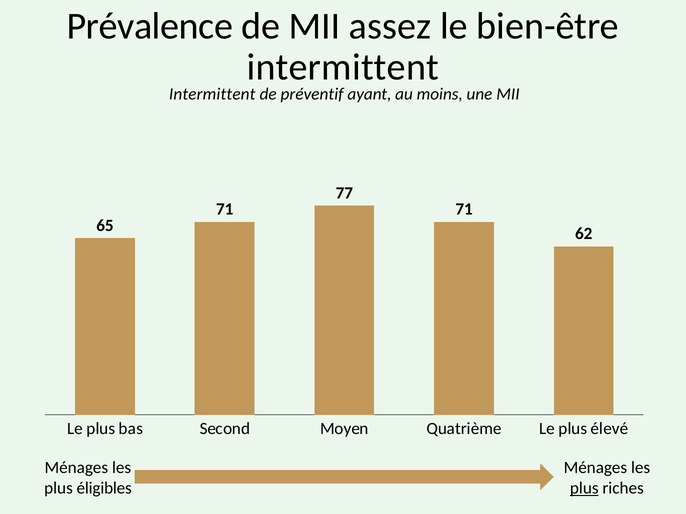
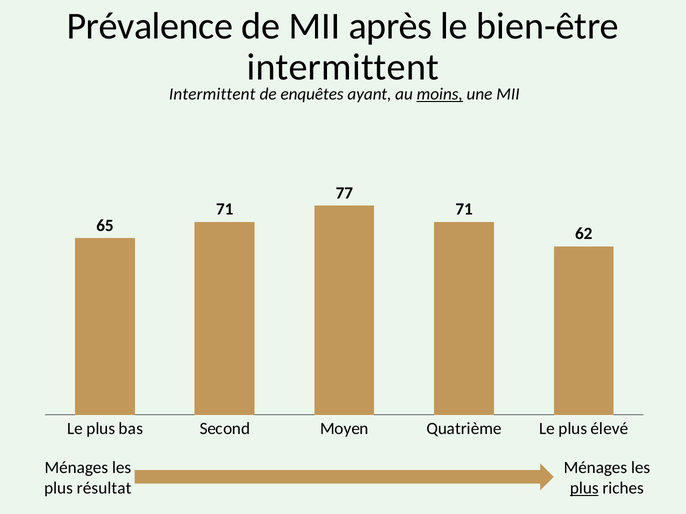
assez: assez -> après (390, 26)
préventif: préventif -> enquêtes (312, 94)
moins underline: none -> present (440, 94)
éligibles: éligibles -> résultat (104, 489)
